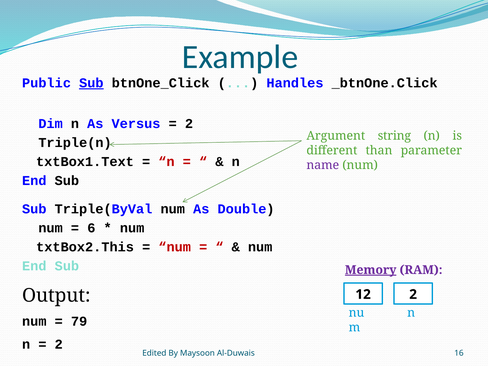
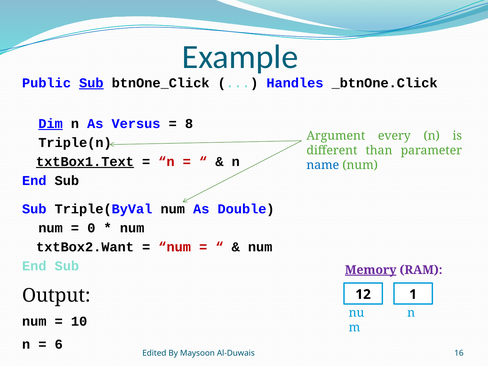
Dim underline: none -> present (51, 124)
2: 2 -> 8 (189, 124)
string: string -> every (394, 136)
txtBox1.Text underline: none -> present (85, 162)
name colour: purple -> blue (323, 165)
6: 6 -> 0 (91, 228)
txtBox2.This: txtBox2.This -> txtBox2.Want (85, 247)
12 2: 2 -> 1 (413, 294)
79: 79 -> 10 (79, 321)
2: 2 -> 6 (59, 344)
